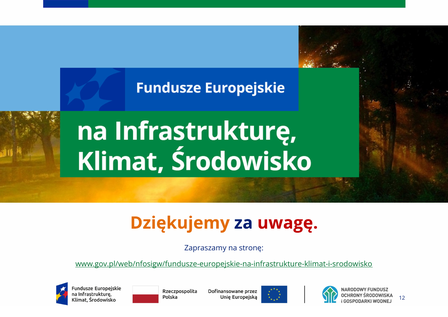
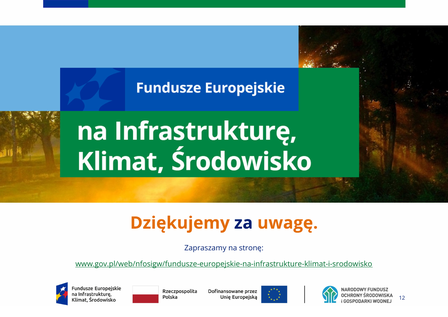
uwagę colour: red -> orange (288, 223)
